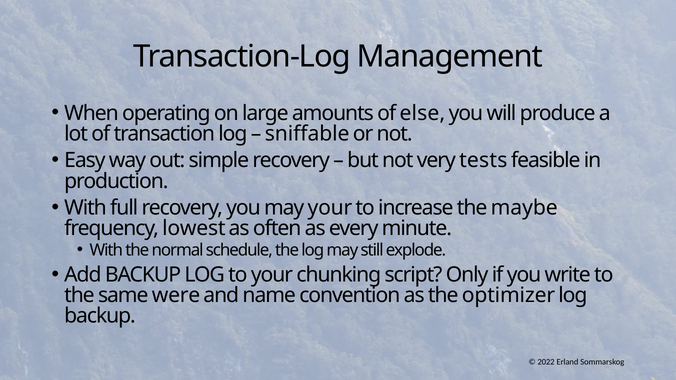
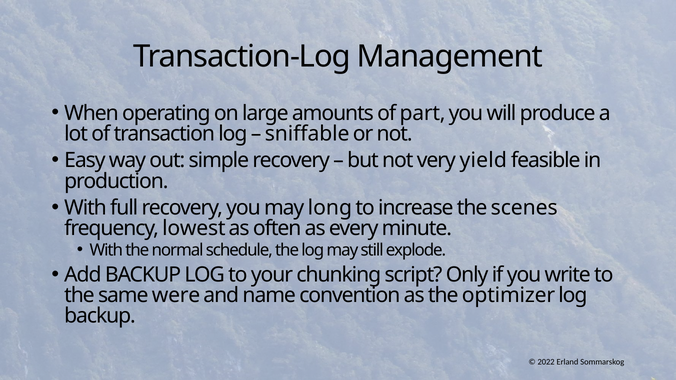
else: else -> part (423, 113)
tests: tests -> yield (483, 161)
may your: your -> long (330, 208)
maybe: maybe -> scenes (524, 208)
